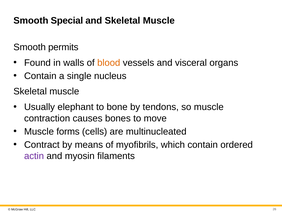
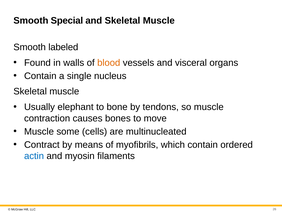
permits: permits -> labeled (63, 47)
forms: forms -> some (68, 131)
actin colour: purple -> blue (34, 156)
